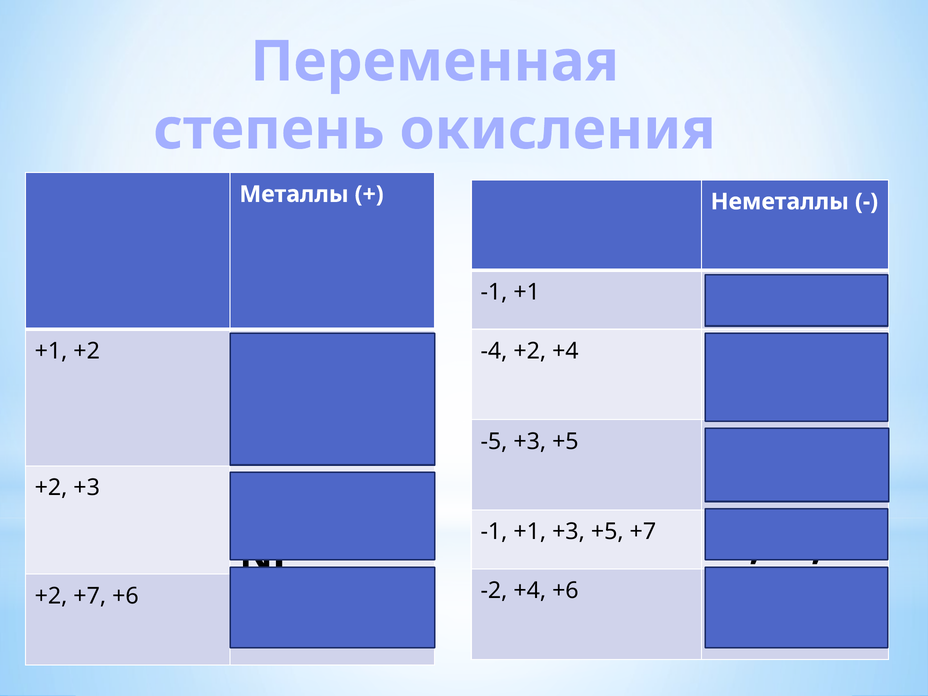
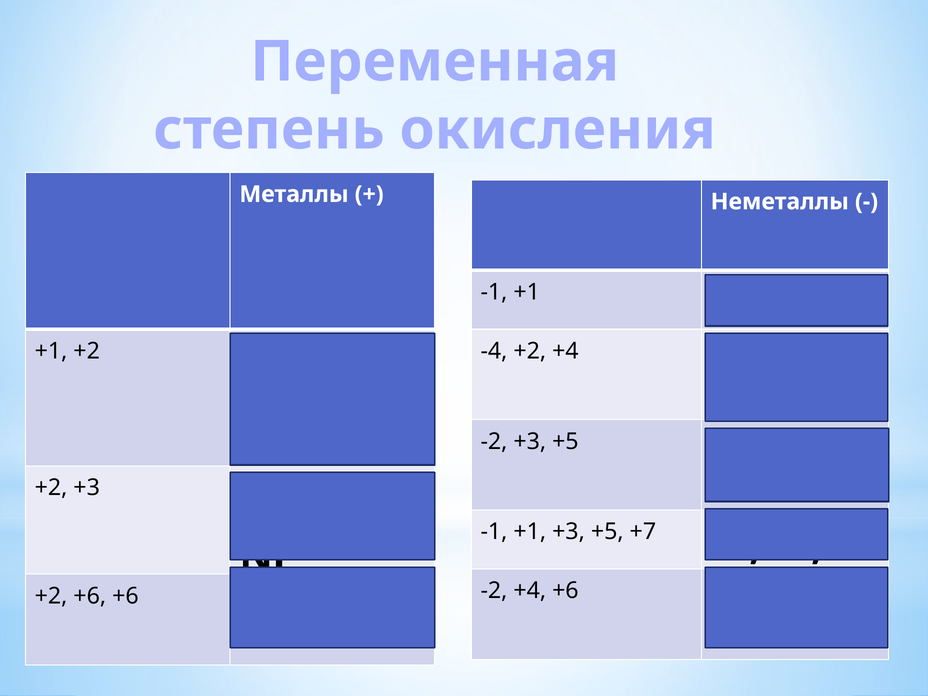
-5: -5 -> -2 (494, 441)
+2 +7: +7 -> +6 (90, 596)
